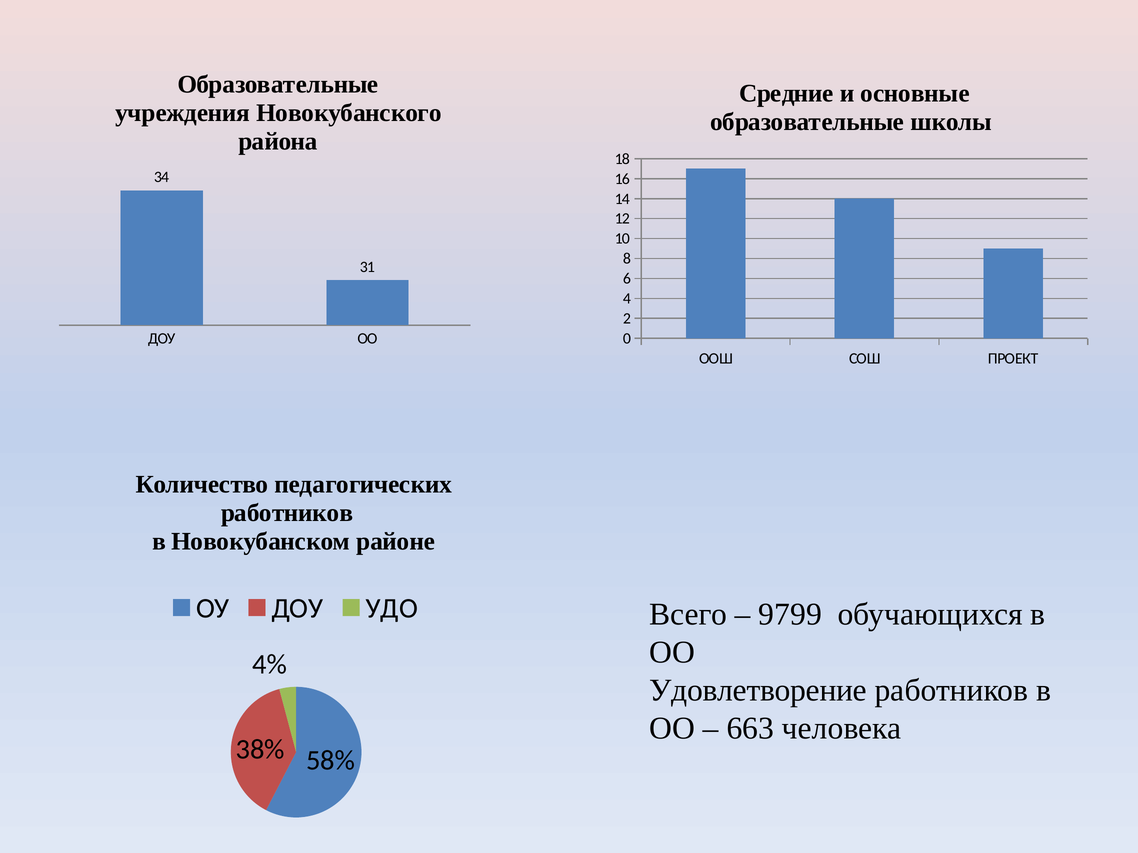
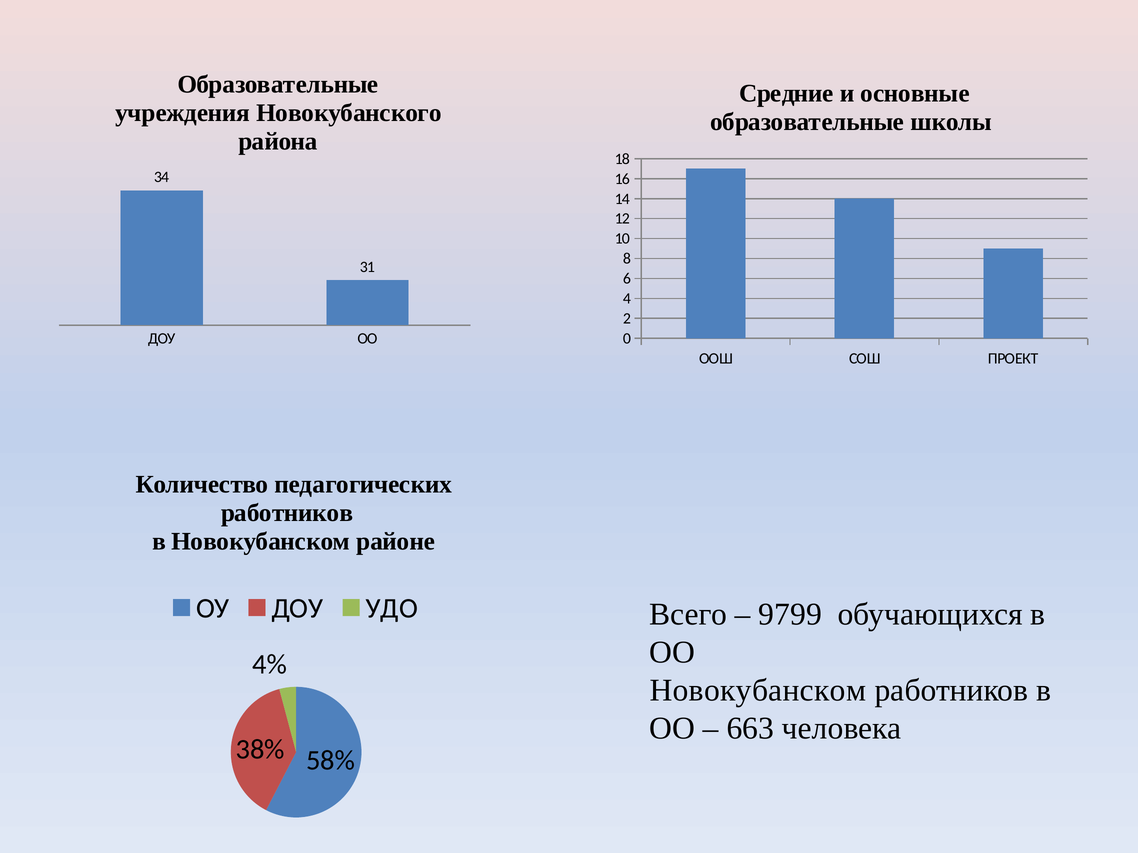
Удовлетворение: Удовлетворение -> Новокубанском (758, 691)
